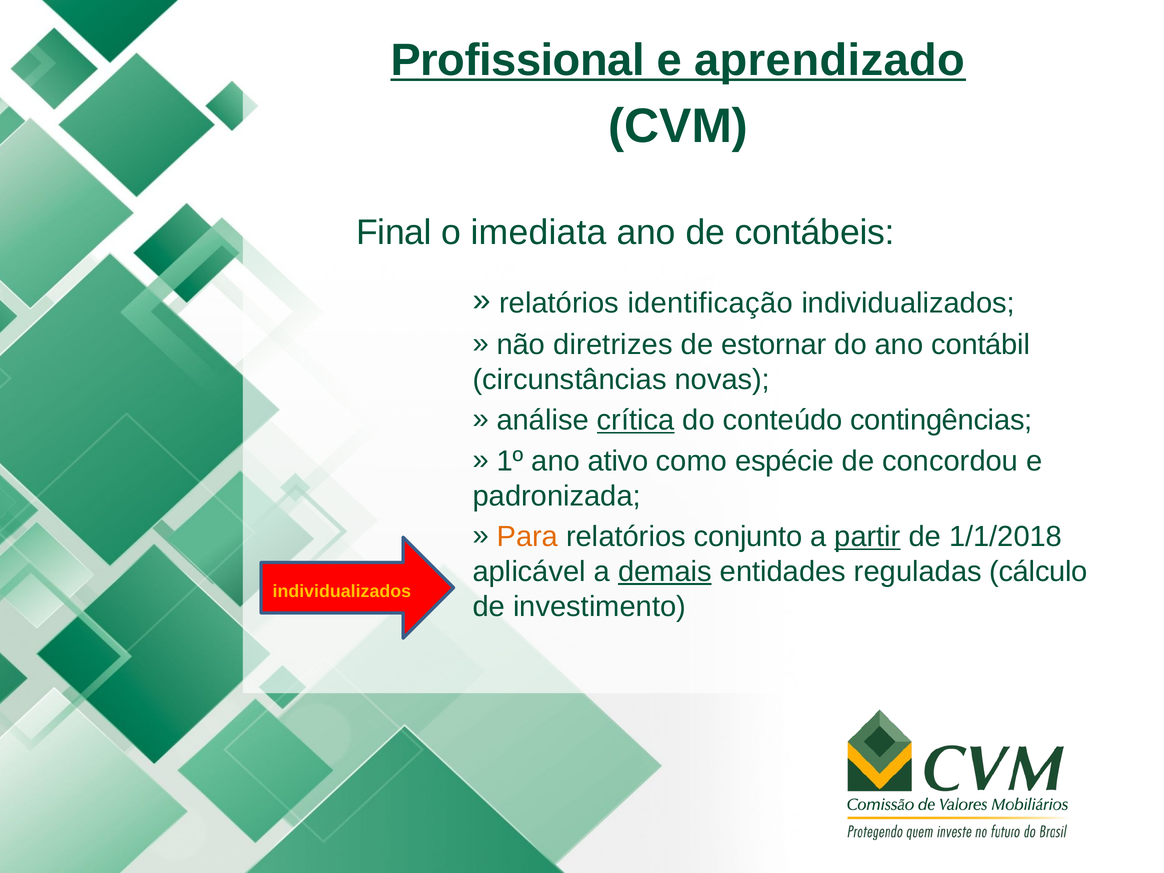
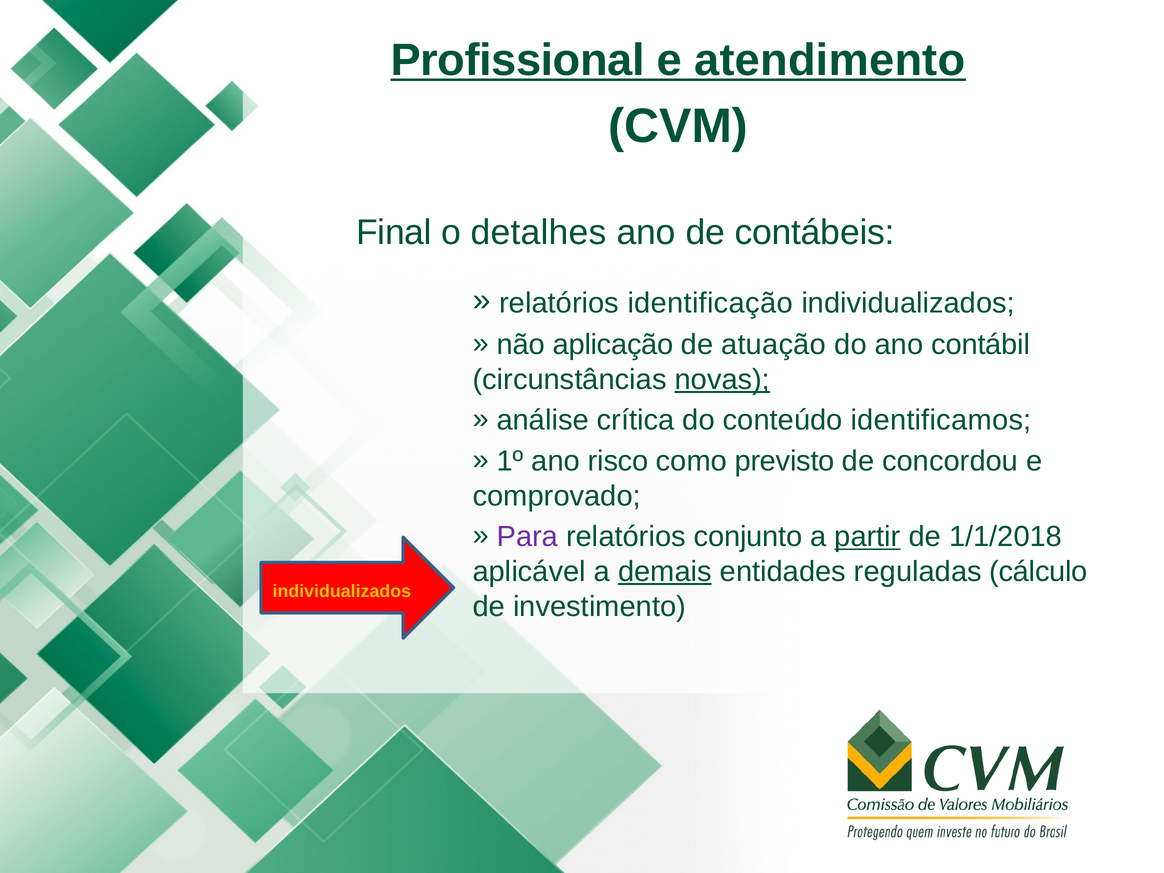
aprendizado: aprendizado -> atendimento (830, 60)
imediata: imediata -> detalhes (539, 233)
diretrizes: diretrizes -> aplicação (613, 345)
estornar: estornar -> atuação (774, 345)
novas underline: none -> present (722, 380)
crítica underline: present -> none (636, 420)
contingências: contingências -> identificamos (941, 420)
ativo: ativo -> risco (618, 461)
espécie: espécie -> previsto (785, 461)
padronizada: padronizada -> comprovado (557, 496)
Para colour: orange -> purple (527, 537)
